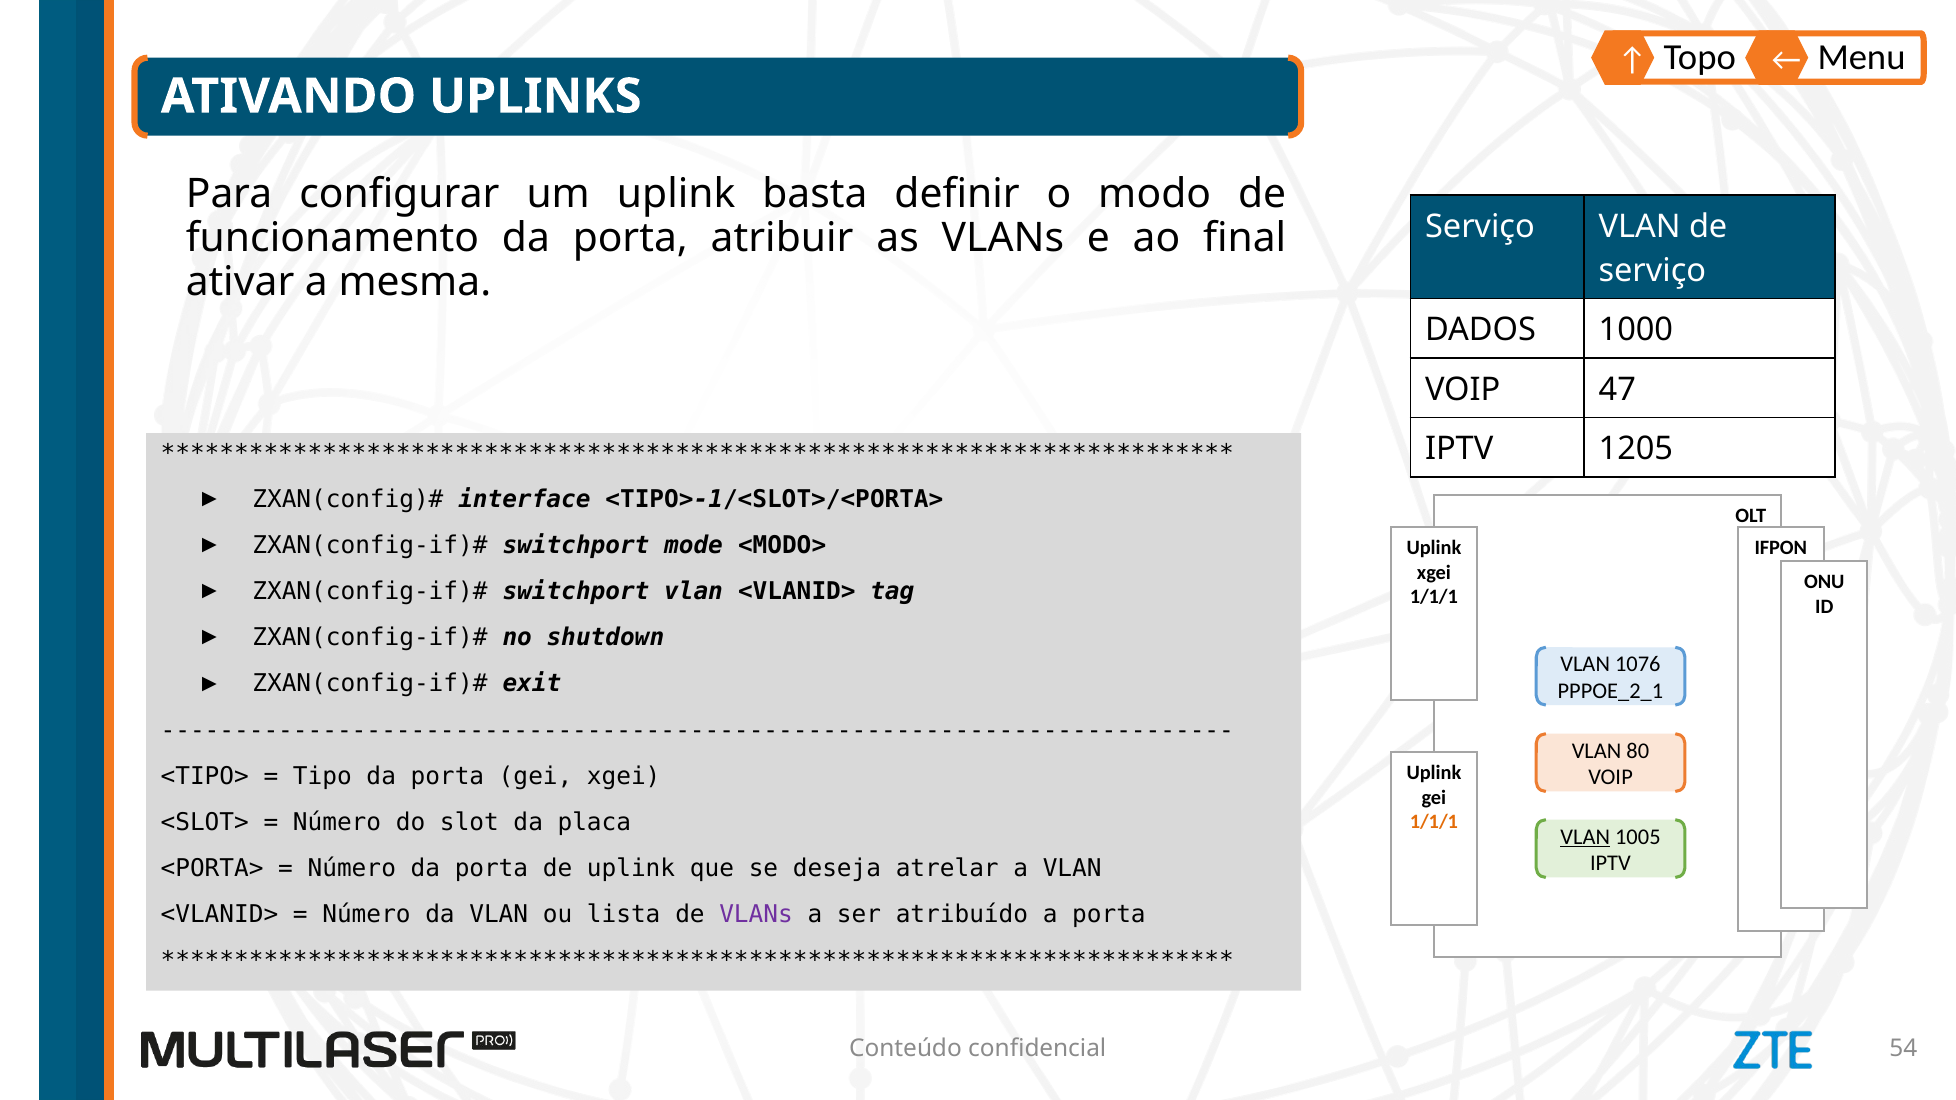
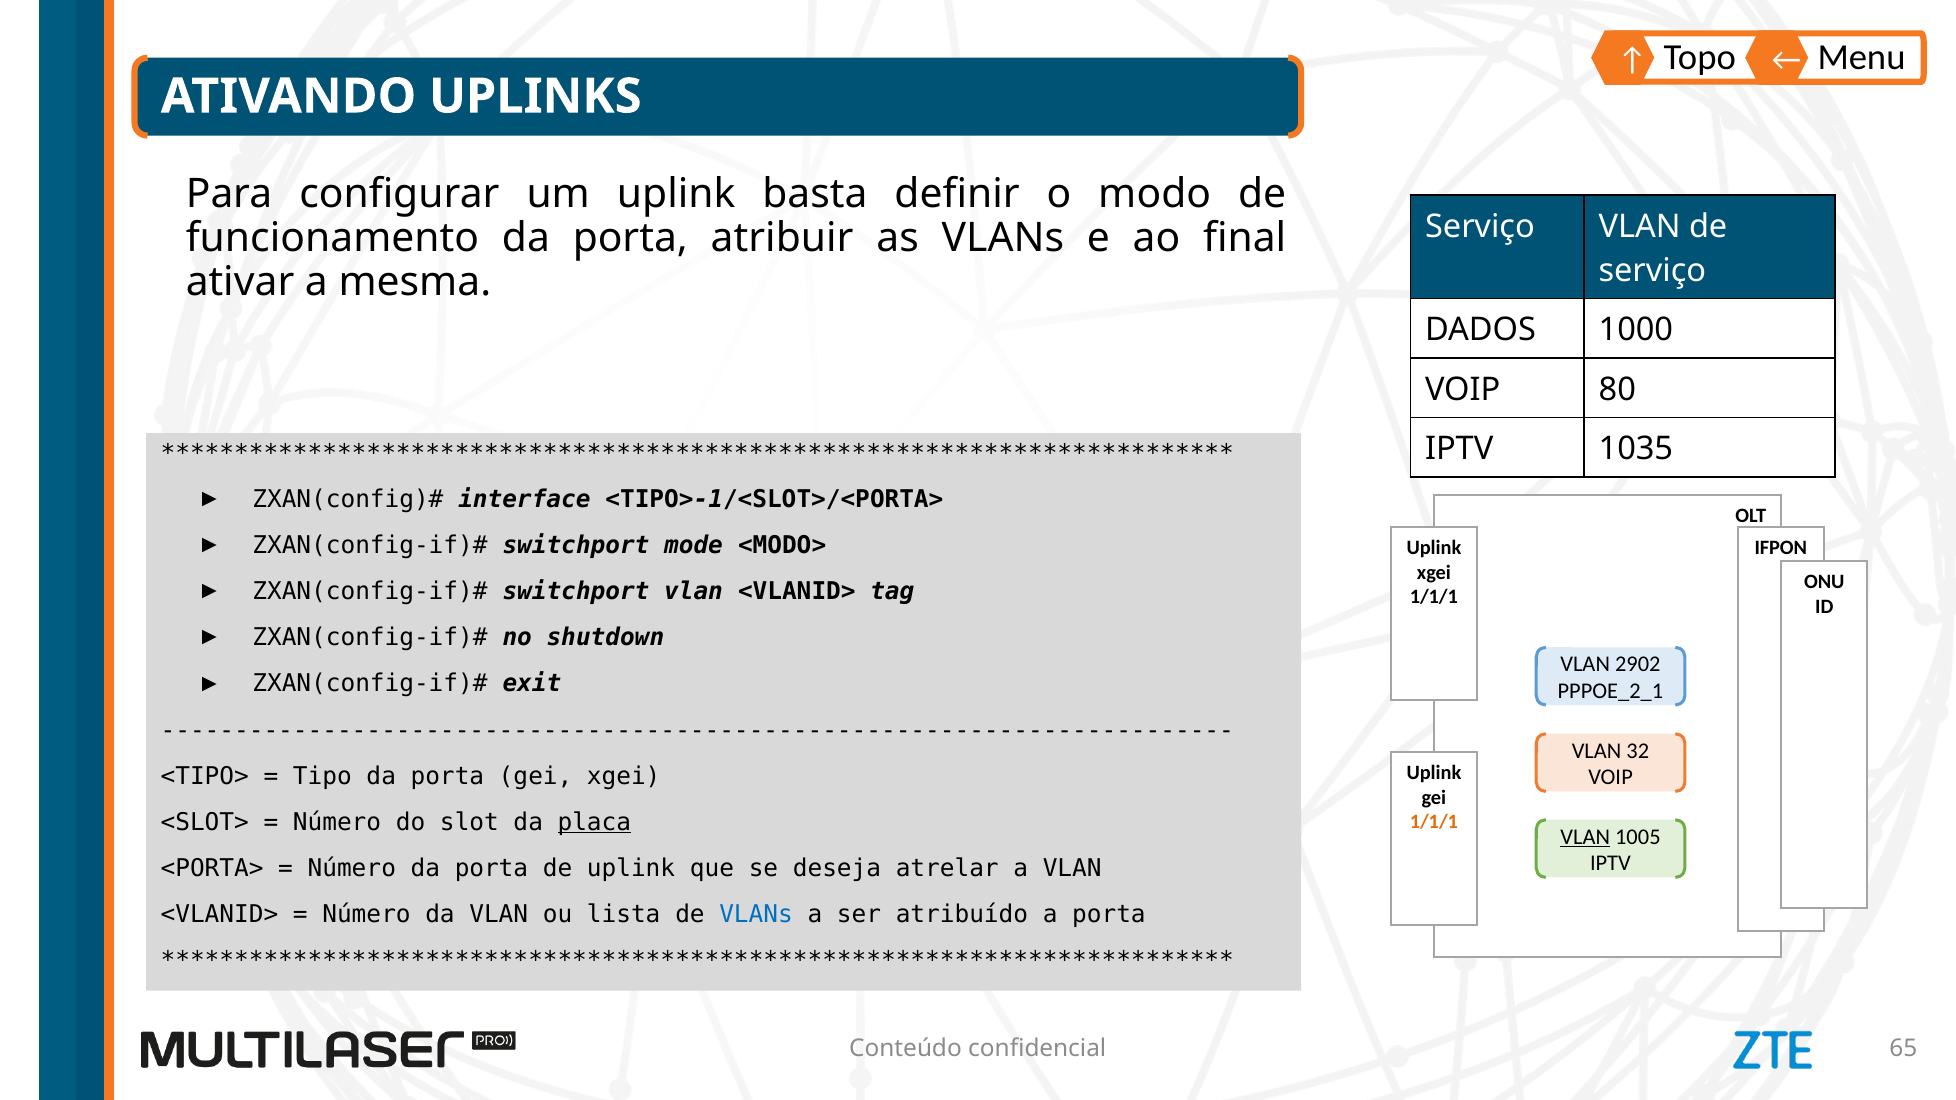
47: 47 -> 80 (1617, 389)
1205: 1205 -> 1035 (1636, 449)
1076: 1076 -> 2902 (1638, 664)
80: 80 -> 32 (1638, 751)
placa underline: none -> present (594, 822)
VLANs colour: purple -> blue (756, 915)
54: 54 -> 65 (1903, 1049)
